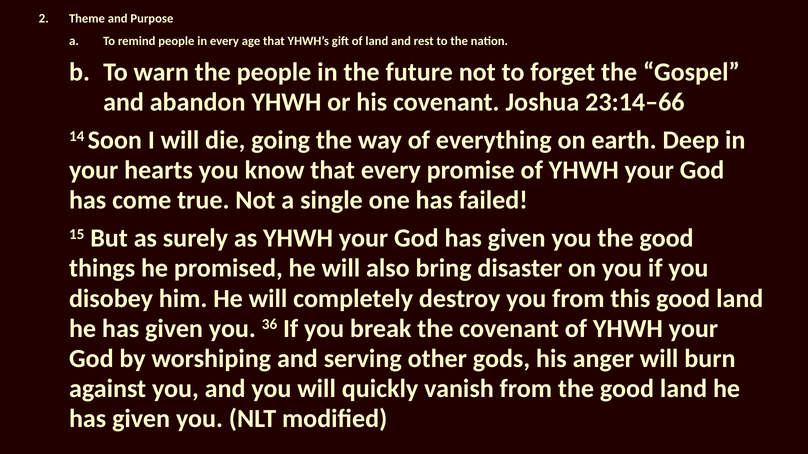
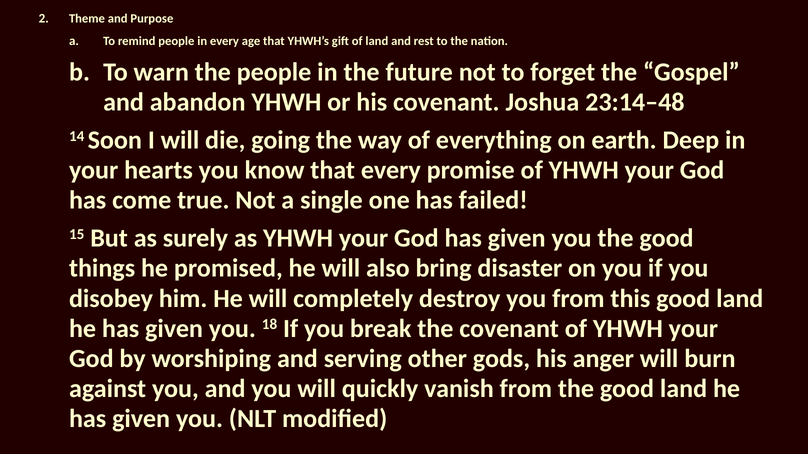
23:14–66: 23:14–66 -> 23:14–48 (635, 102)
36: 36 -> 18 (270, 325)
